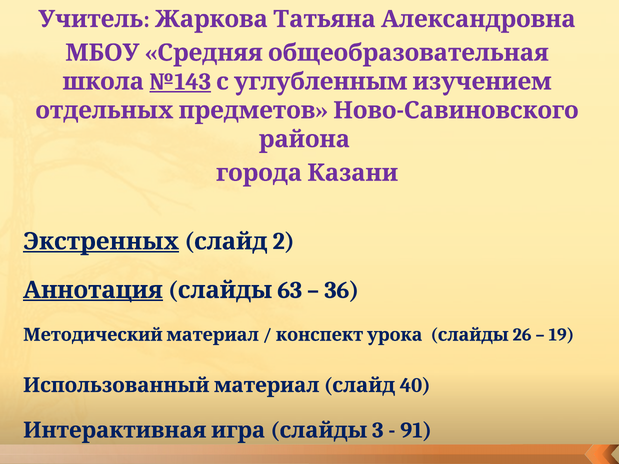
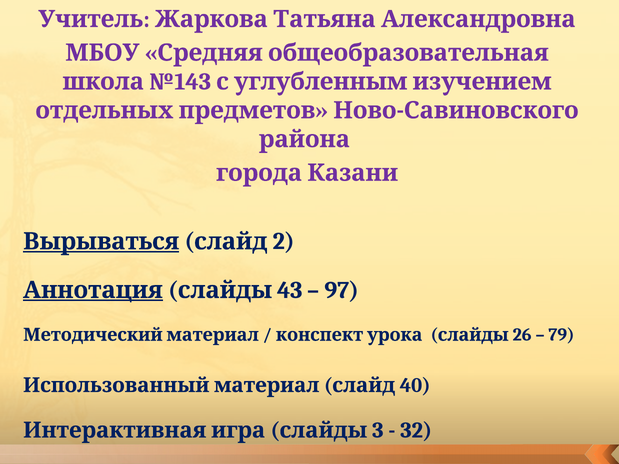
№143 underline: present -> none (180, 82)
Экстренных: Экстренных -> Вырываться (101, 242)
63: 63 -> 43 (290, 290)
36: 36 -> 97 (342, 290)
19: 19 -> 79 (562, 335)
91: 91 -> 32 (416, 430)
